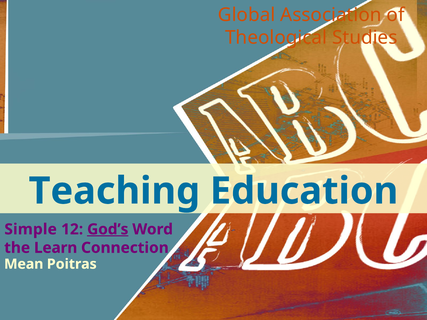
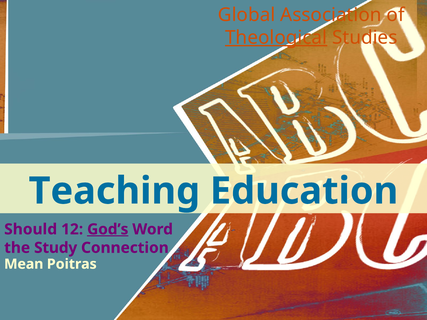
Theological underline: none -> present (276, 38)
Simple: Simple -> Should (31, 229)
Learn: Learn -> Study (56, 248)
